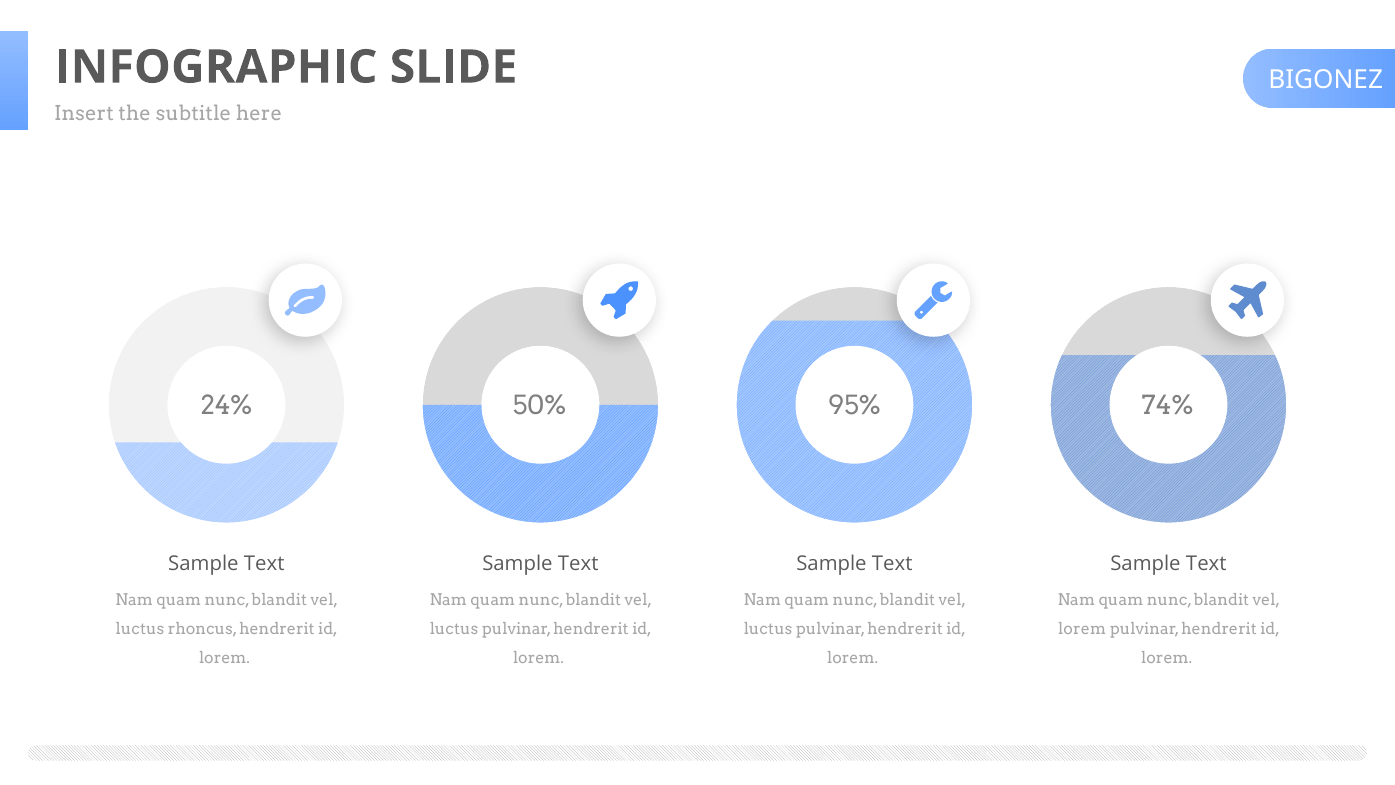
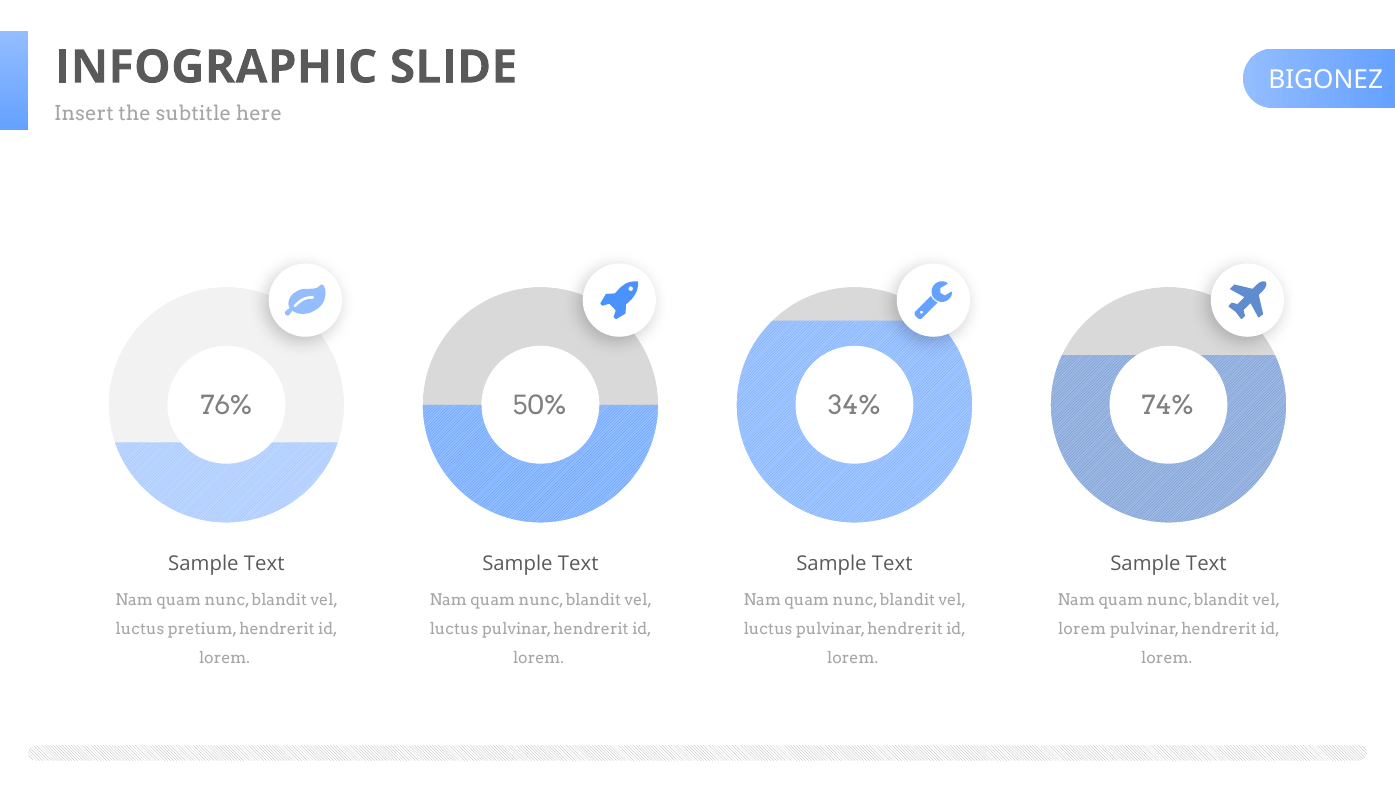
24%: 24% -> 76% (227, 406)
95%: 95% -> 34% (854, 406)
rhoncus: rhoncus -> pretium (203, 629)
